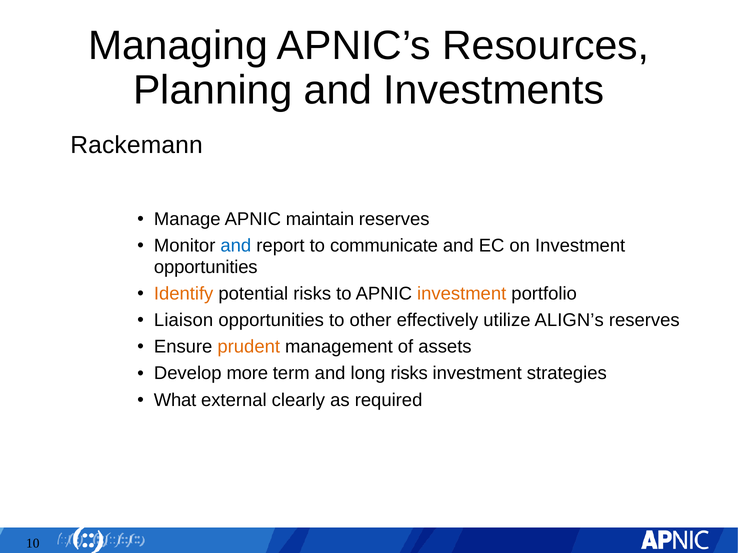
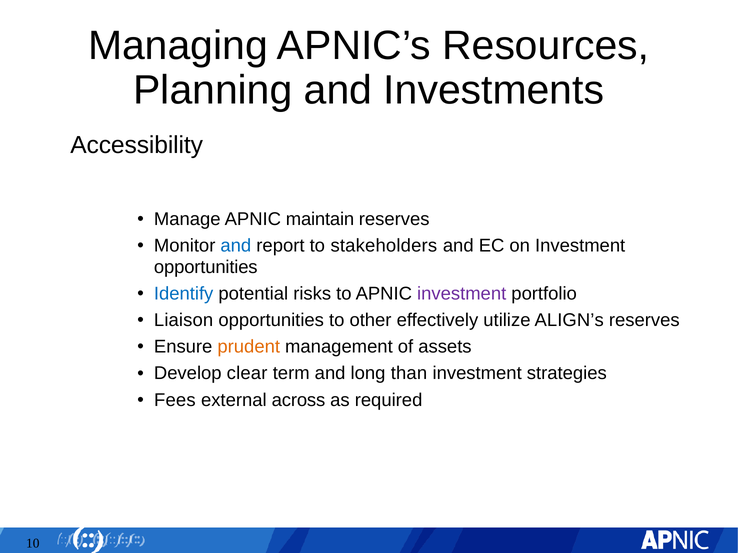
Rackemann: Rackemann -> Accessibility (137, 145)
communicate: communicate -> stakeholders (384, 246)
Identify colour: orange -> blue (184, 294)
investment colour: orange -> purple (462, 294)
more: more -> clear (247, 374)
long risks: risks -> than (409, 374)
What: What -> Fees (175, 400)
clearly: clearly -> across (298, 400)
